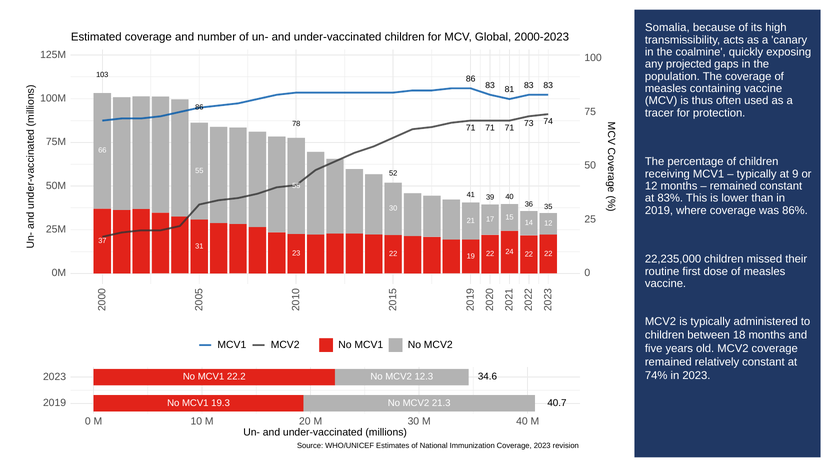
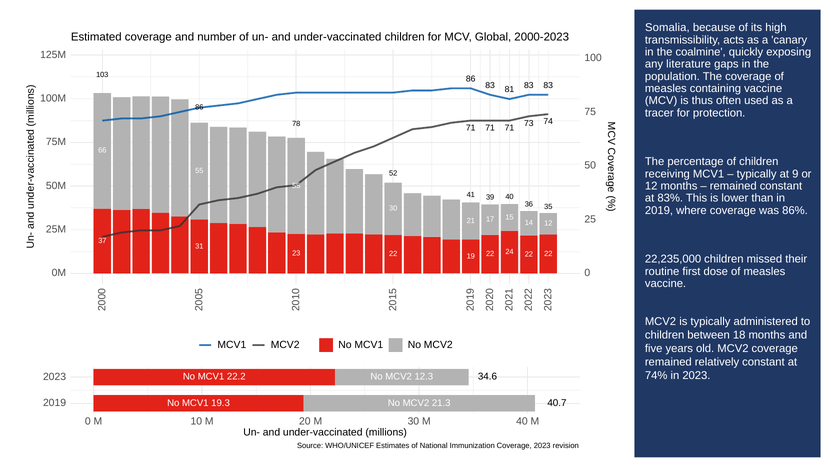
projected: projected -> literature (689, 64)
